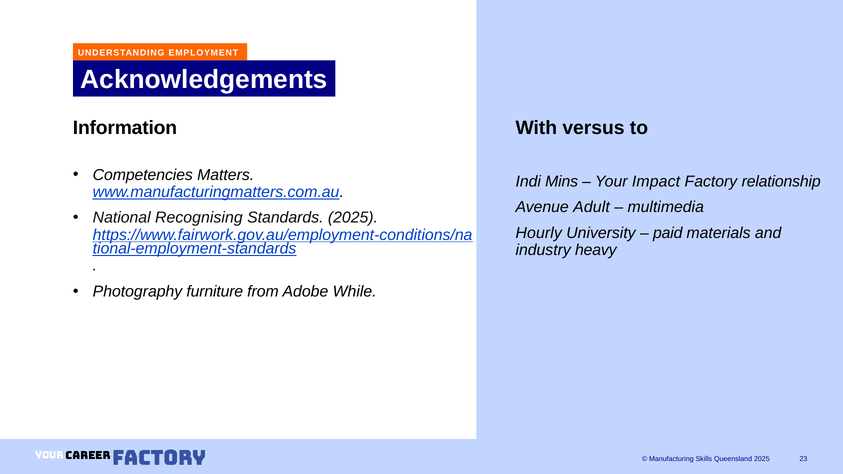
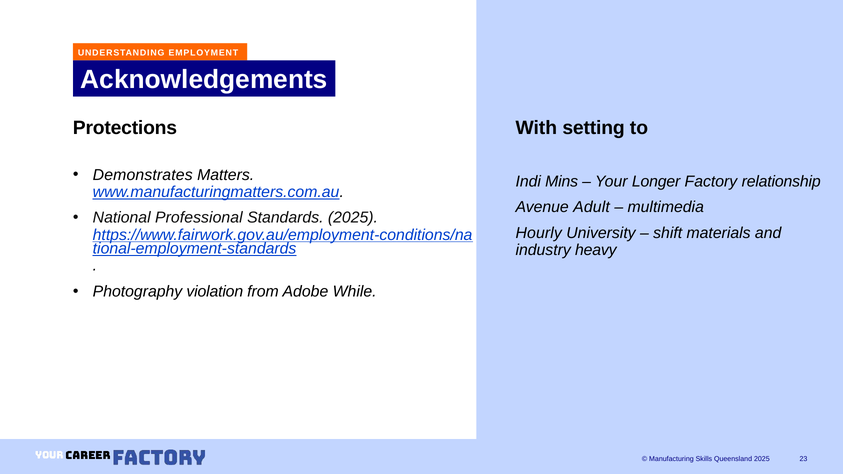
Information: Information -> Protections (125, 128)
versus: versus -> setting (594, 128)
Competencies: Competencies -> Demonstrates (143, 175)
Impact: Impact -> Longer (656, 181)
Recognising: Recognising -> Professional (199, 218)
paid: paid -> shift (668, 233)
furniture: furniture -> violation (215, 292)
